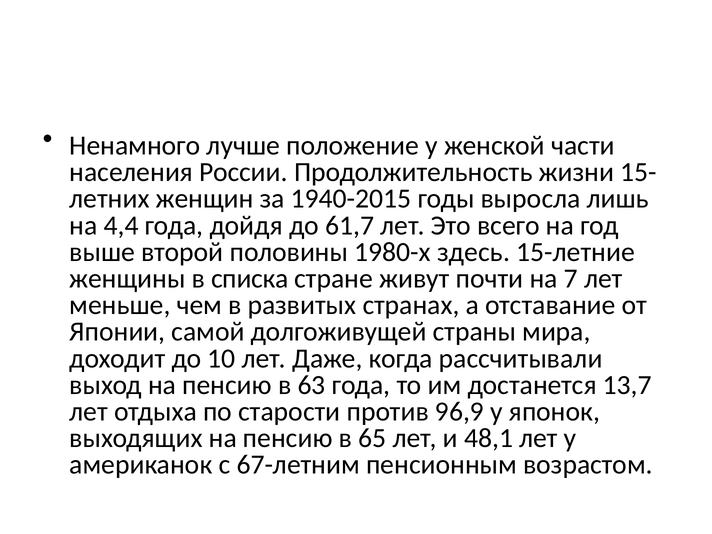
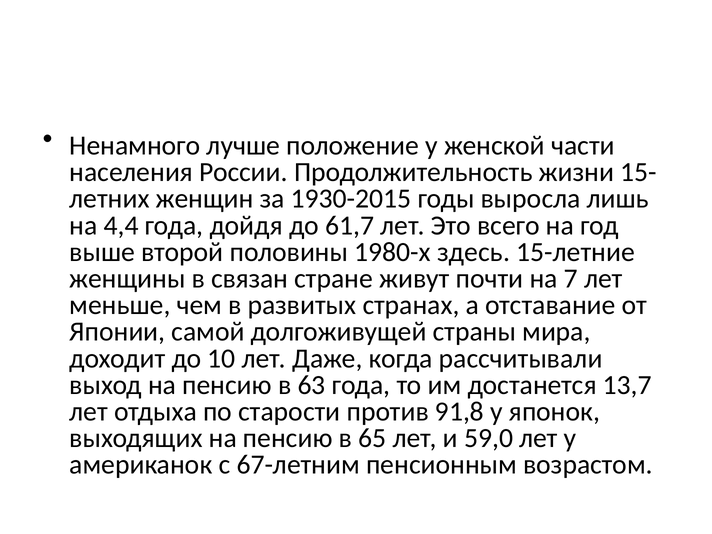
1940-2015: 1940-2015 -> 1930-2015 (351, 199)
списка: списка -> связан (250, 279)
96,9: 96,9 -> 91,8 (459, 412)
48,1: 48,1 -> 59,0 (489, 438)
